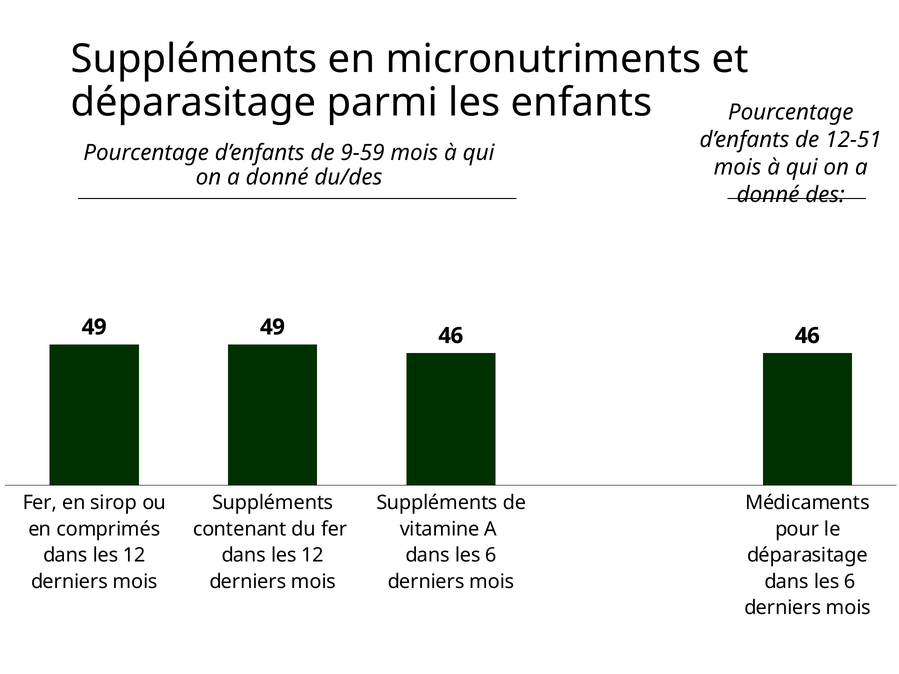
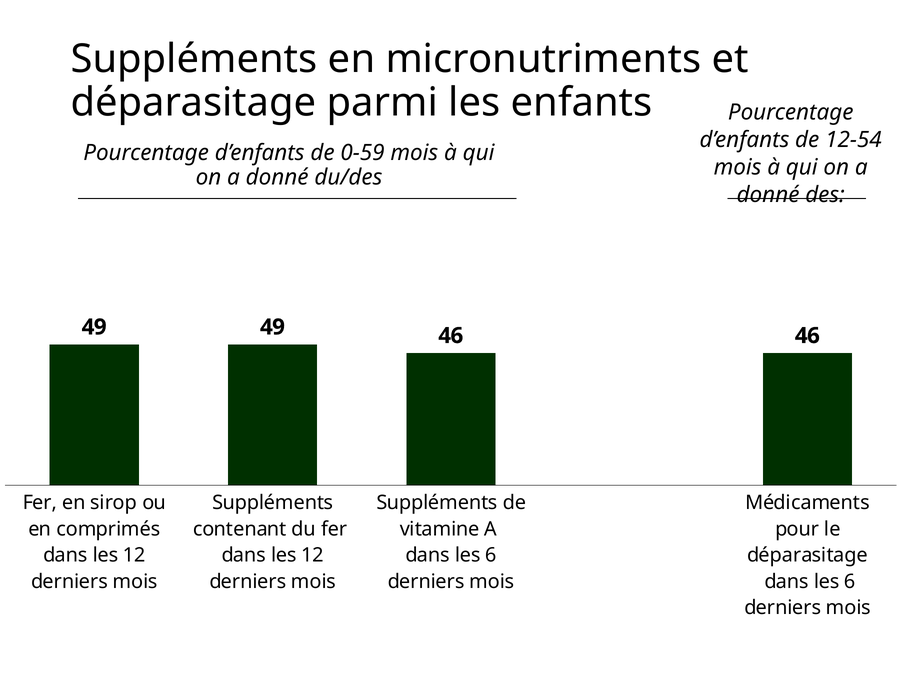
12-51: 12-51 -> 12-54 (853, 140)
9-59: 9-59 -> 0-59 (363, 153)
